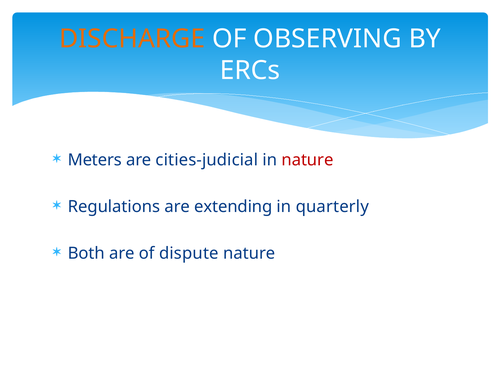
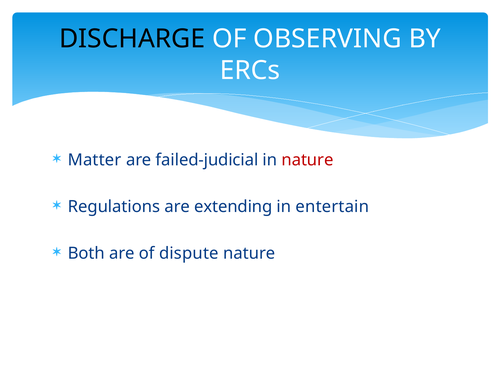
DISCHARGE colour: orange -> black (132, 39)
Meters: Meters -> Matter (95, 160)
cities-judicial: cities-judicial -> failed-judicial (207, 160)
quarterly: quarterly -> entertain (332, 207)
